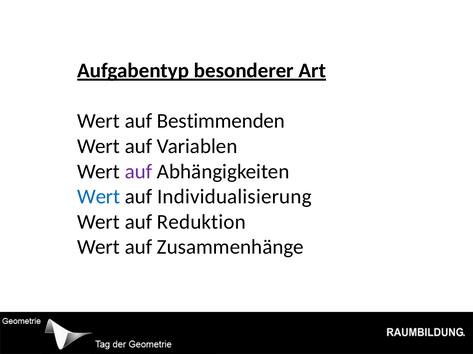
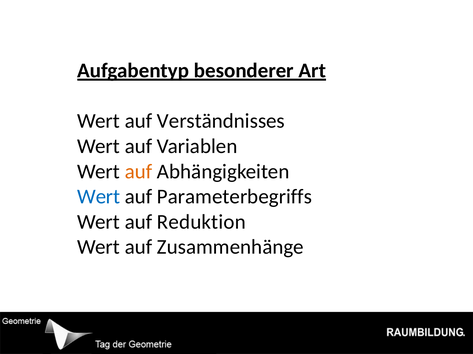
Bestimmenden: Bestimmenden -> Verständnisses (221, 121)
auf colour: purple -> orange (138, 172)
Individualisierung: Individualisierung -> Parameterbegriffs (234, 197)
